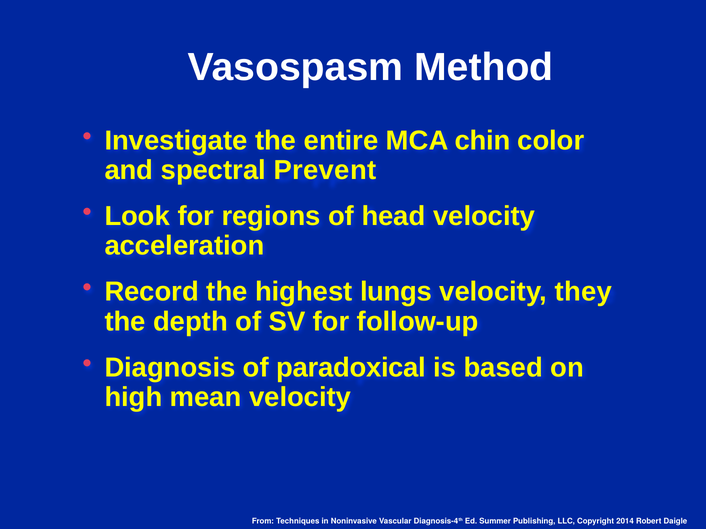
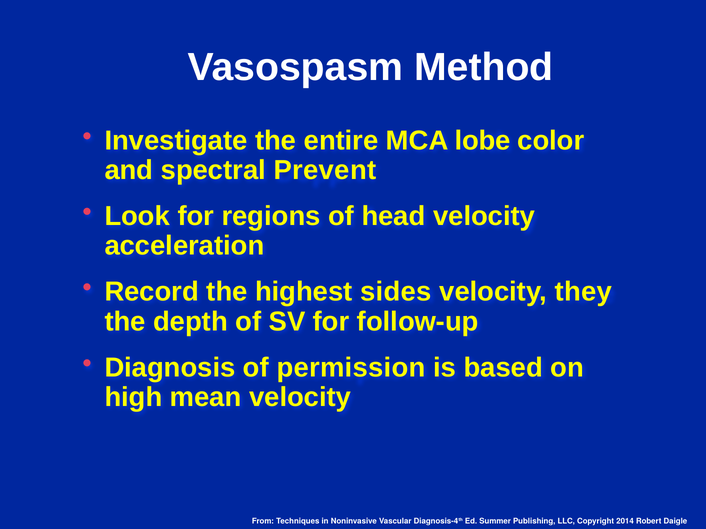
chin: chin -> lobe (483, 141)
lungs: lungs -> sides (396, 292)
paradoxical: paradoxical -> permission (351, 368)
